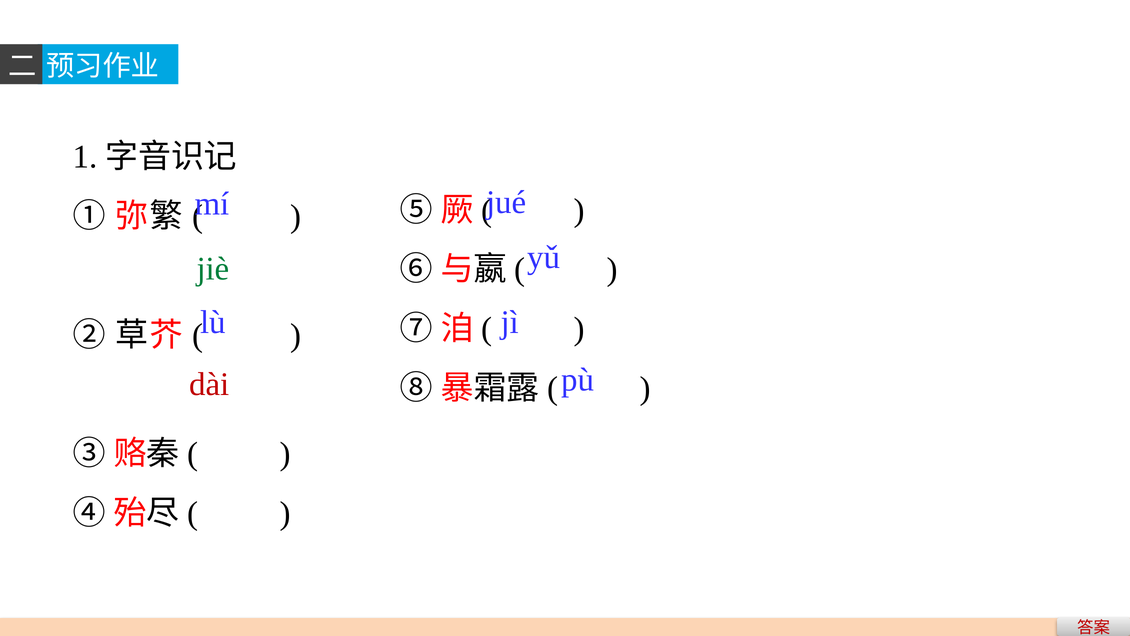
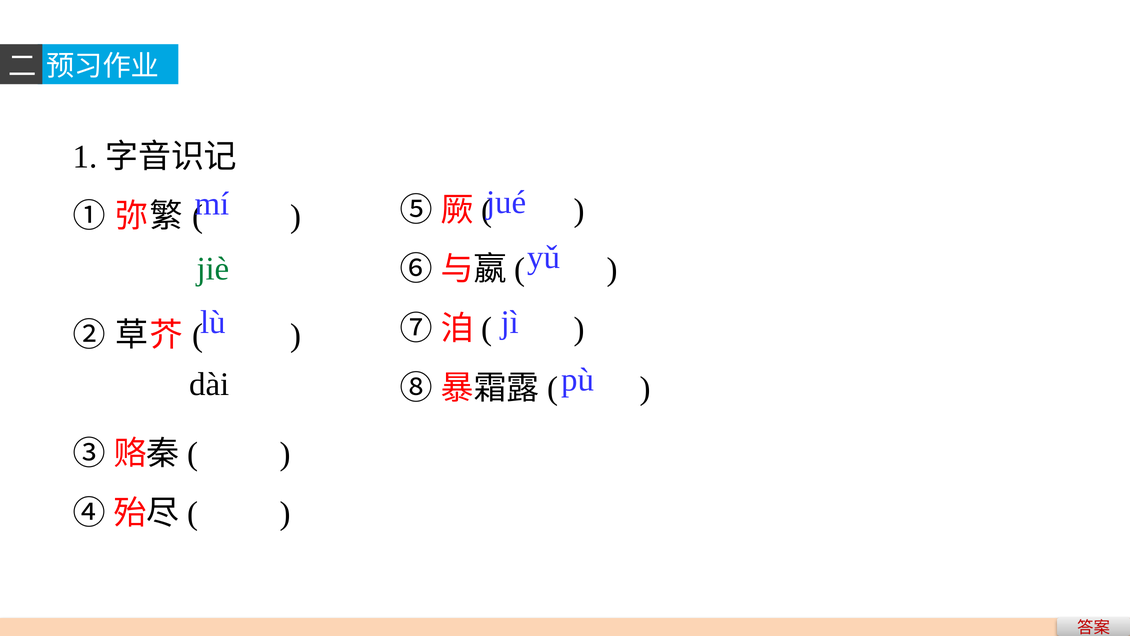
dài colour: red -> black (209, 384)
